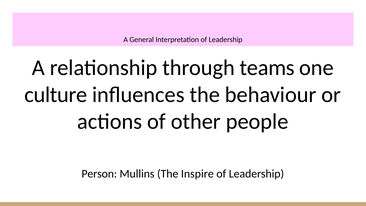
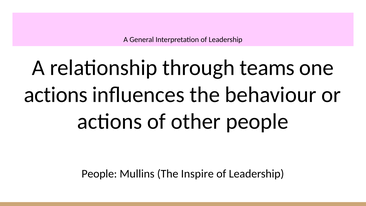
culture: culture -> actions (56, 95)
Person: Person -> People (99, 174)
